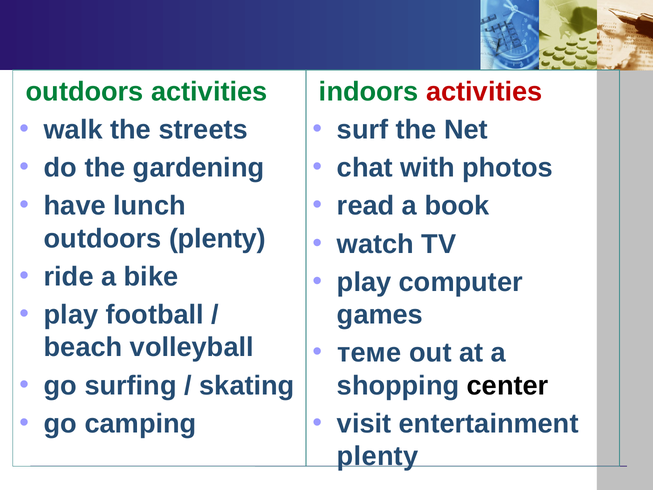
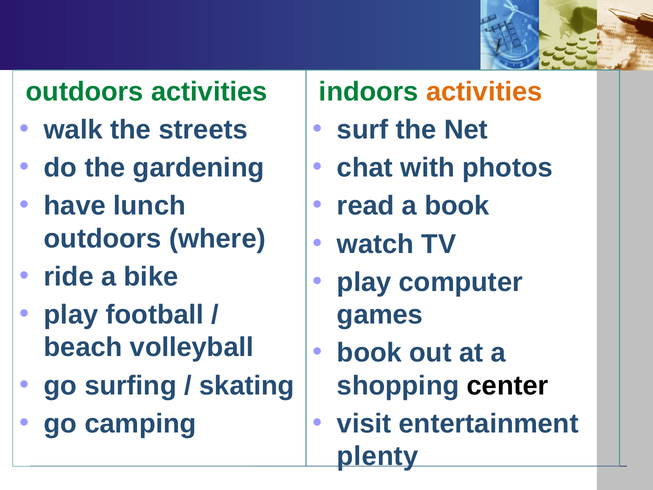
activities colour: red -> orange (484, 92)
outdoors plenty: plenty -> where (217, 238)
теме: теме -> book (369, 353)
